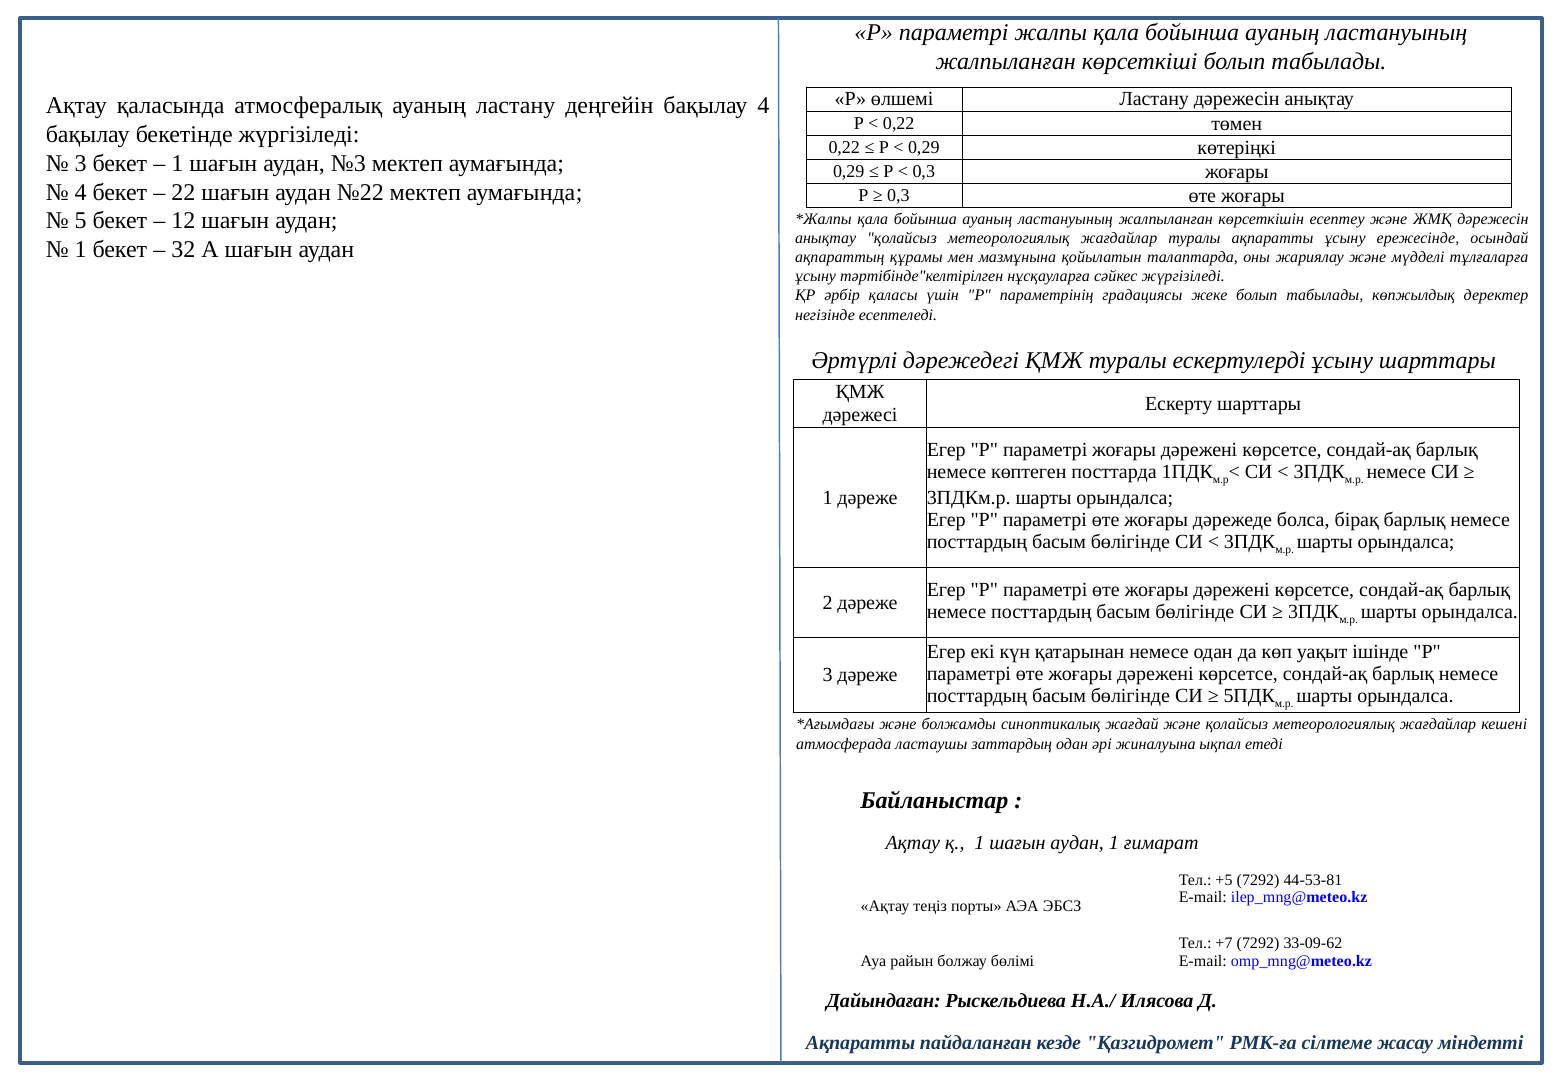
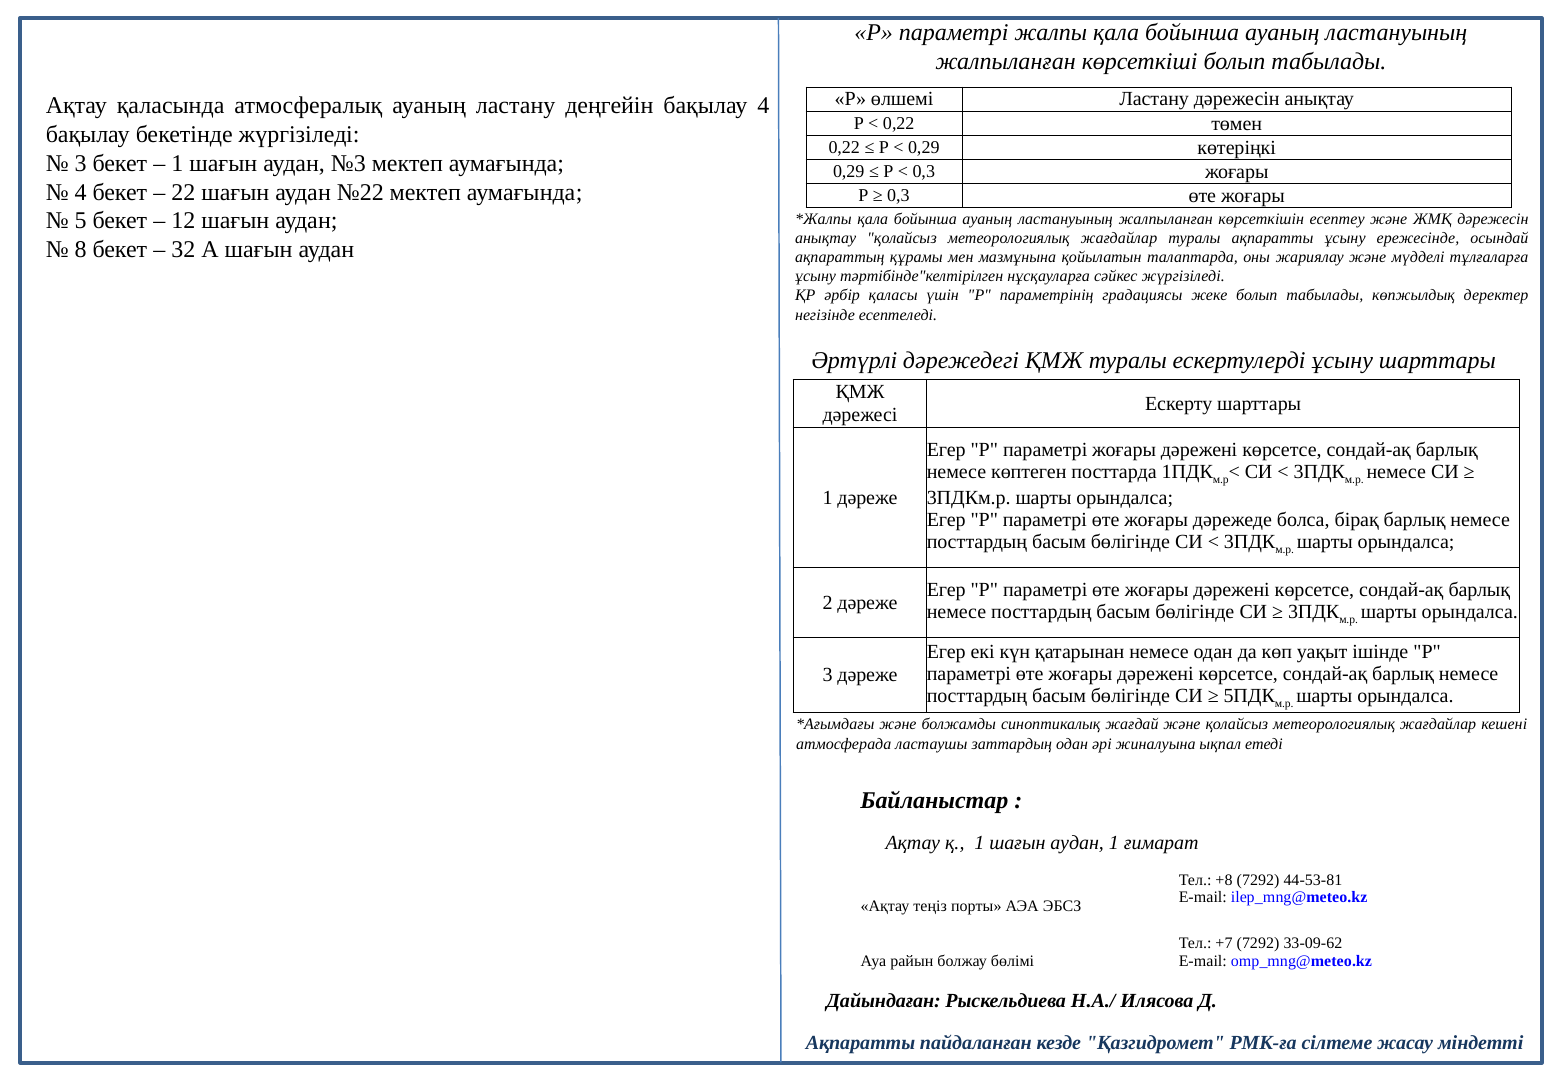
1: 1 -> 8 (81, 250)
+5: +5 -> +8 (1224, 880)
